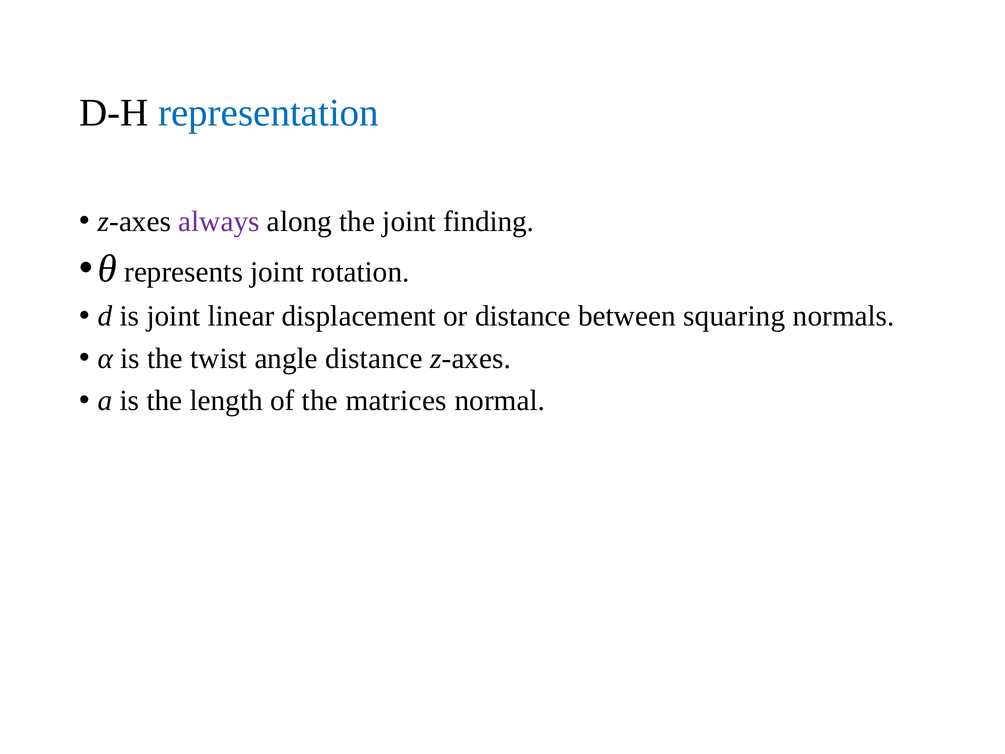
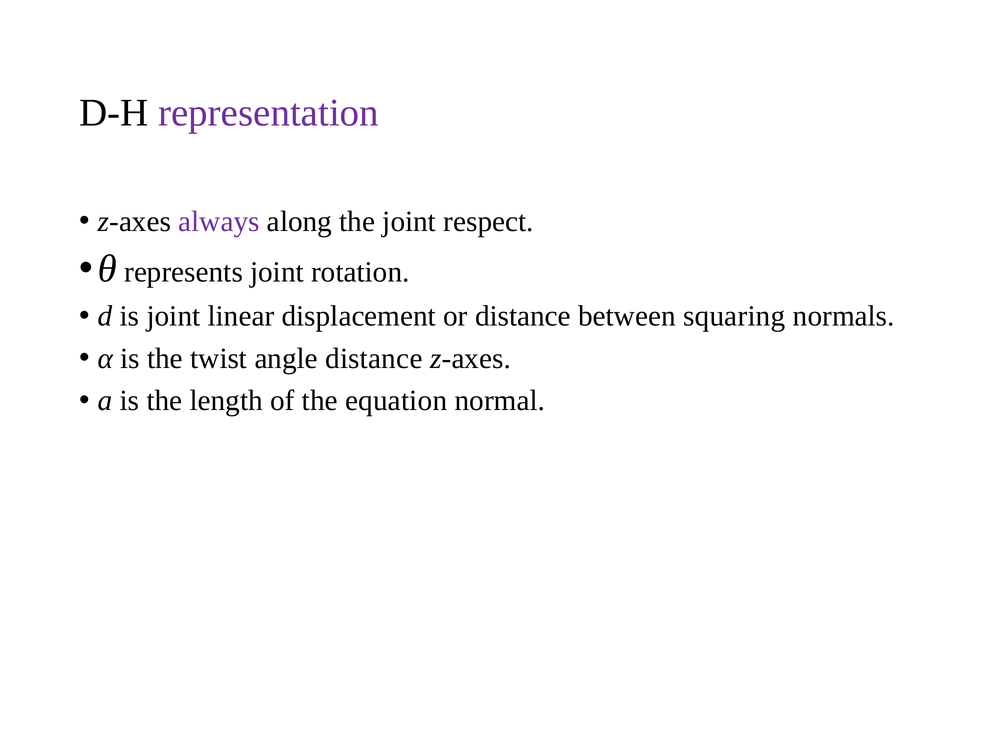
representation colour: blue -> purple (269, 113)
finding: finding -> respect (489, 221)
matrices: matrices -> equation (396, 400)
